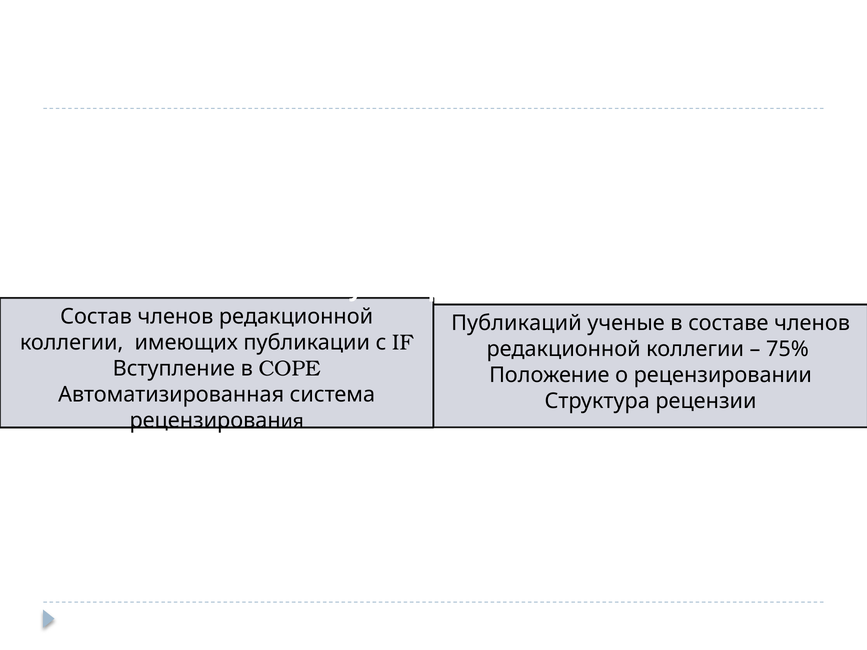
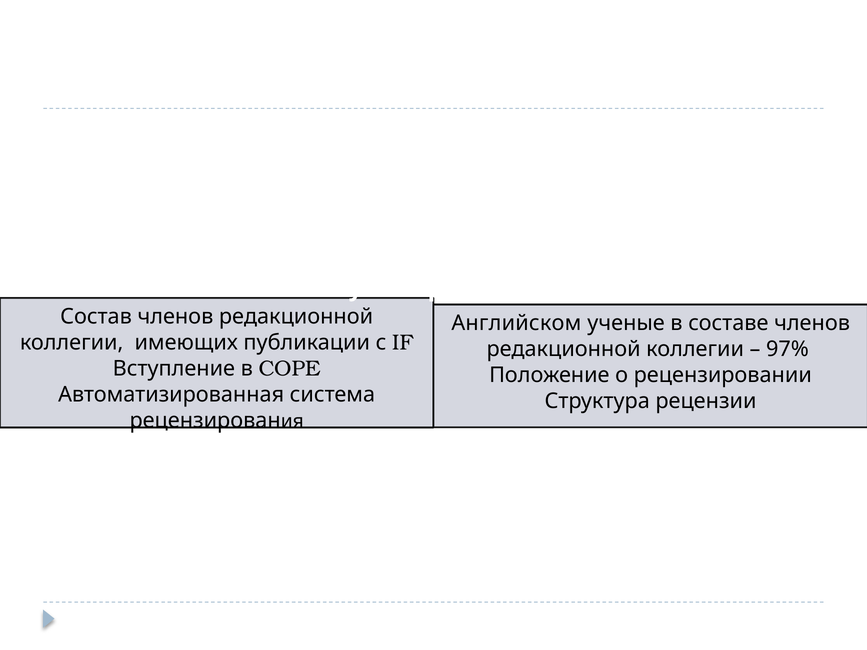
Публикаций: Публикаций -> Английском (516, 323)
75%: 75% -> 97% (787, 349)
